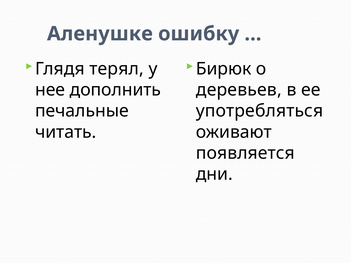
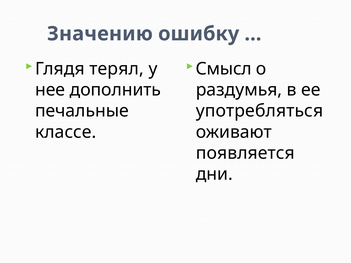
Аленушке: Аленушке -> Значению (100, 34)
Бирюк: Бирюк -> Смысл (224, 69)
деревьев: деревьев -> раздумья (239, 90)
читать: читать -> классе (66, 132)
